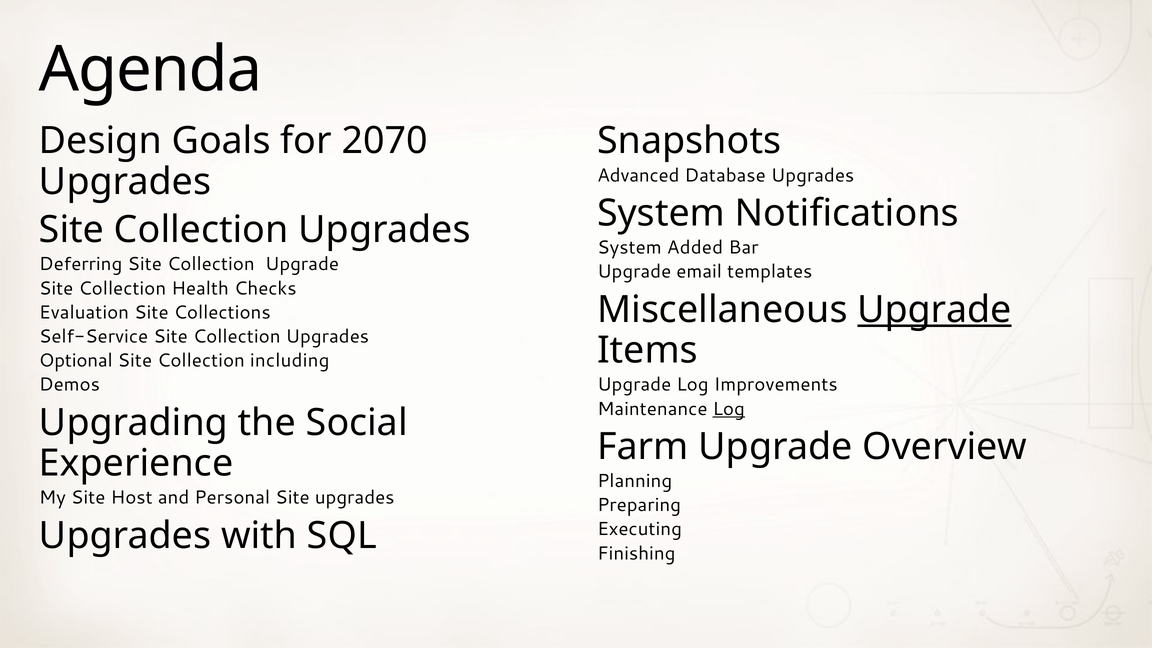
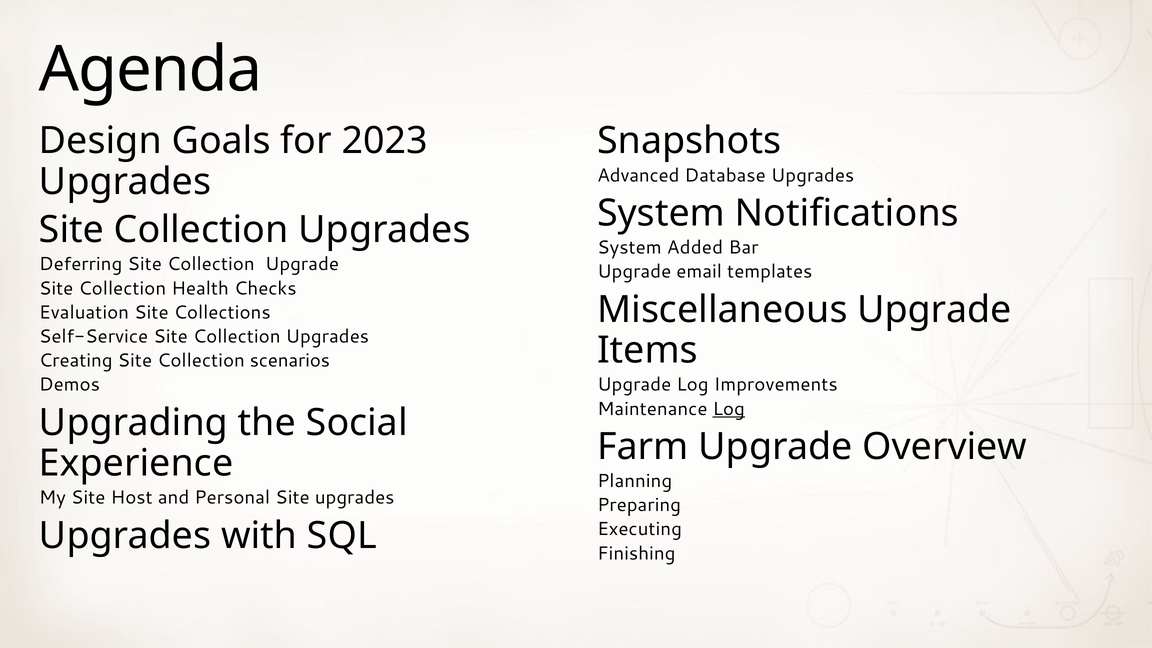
2070: 2070 -> 2023 (385, 141)
Upgrade underline: present -> none (934, 310)
Optional: Optional -> Creating (76, 361)
including: including -> scenarios (290, 361)
